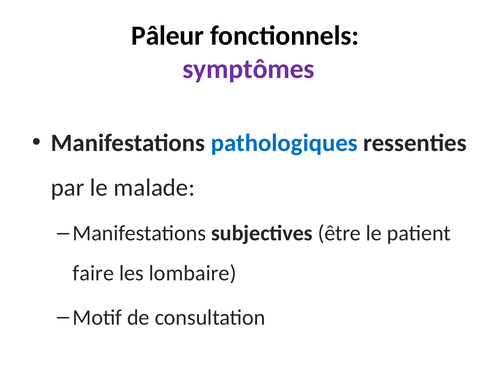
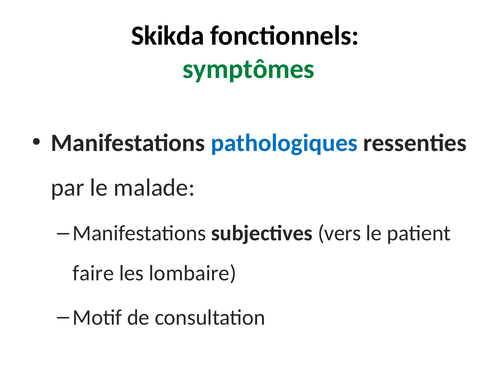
Pâleur: Pâleur -> Skikda (168, 36)
symptômes colour: purple -> green (248, 69)
être: être -> vers (339, 233)
